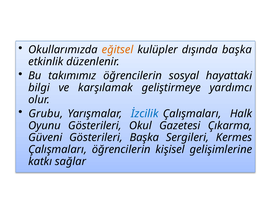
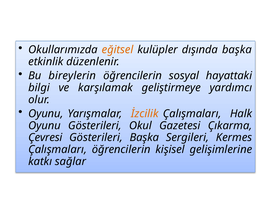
takımımız: takımımız -> bireylerin (72, 76)
Grubu: Grubu -> Oyunu (46, 114)
İzcilik colour: blue -> orange (145, 114)
Güveni: Güveni -> Çevresi (45, 138)
